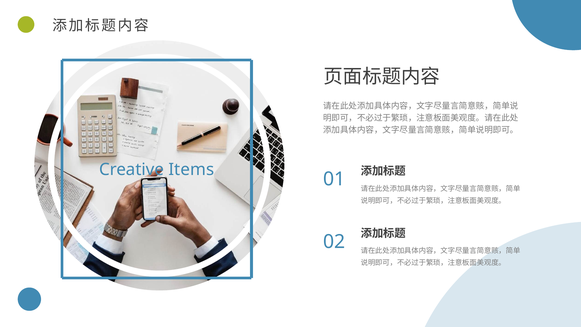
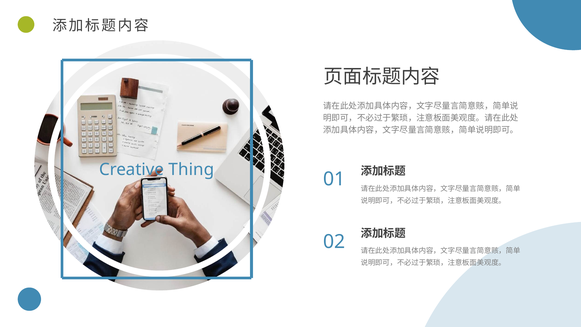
Items: Items -> Thing (191, 169)
